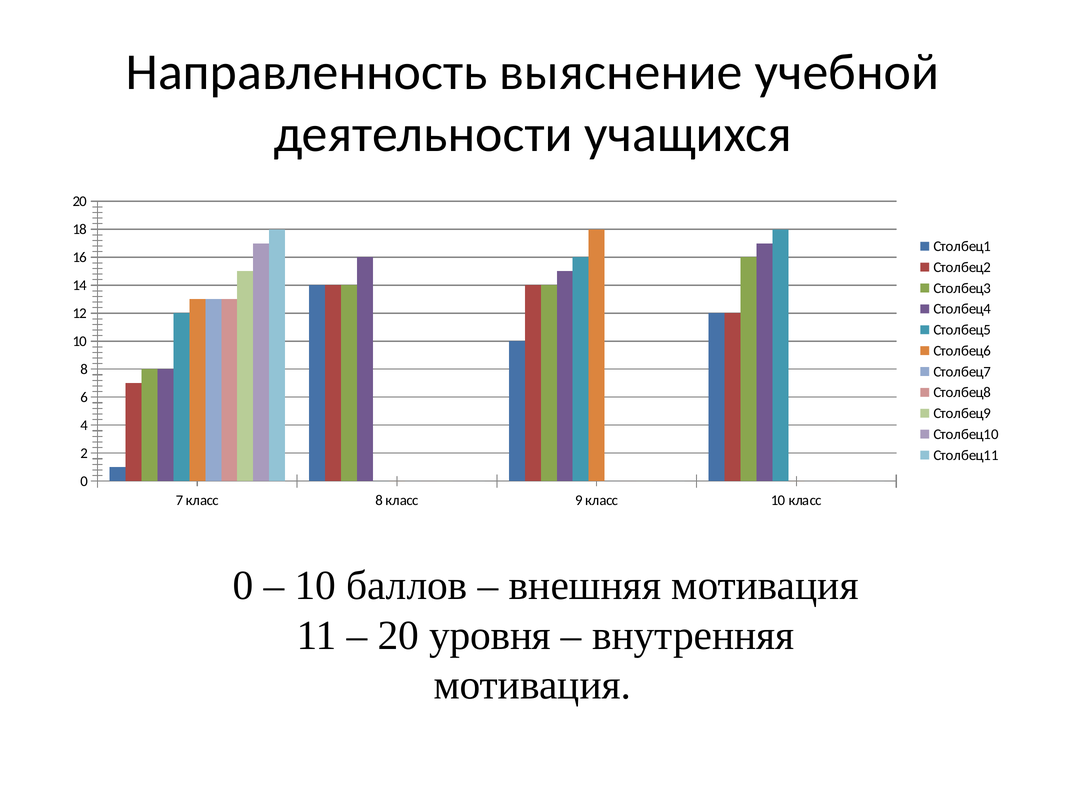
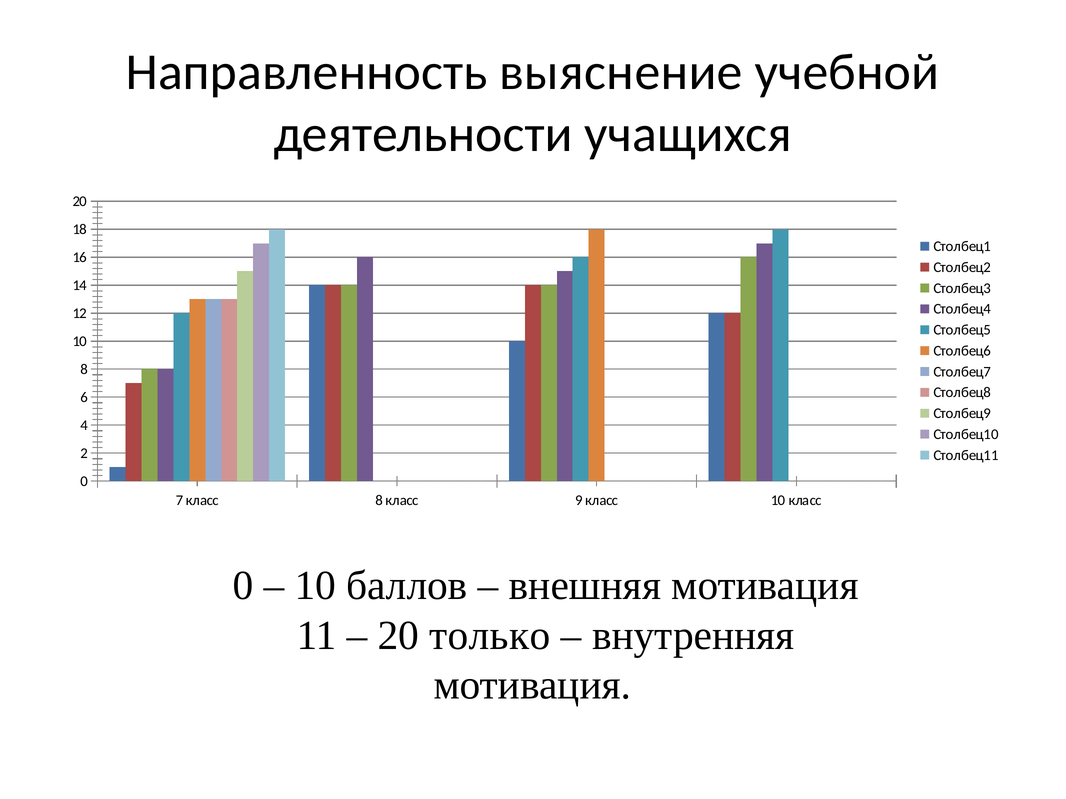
уровня: уровня -> только (490, 636)
